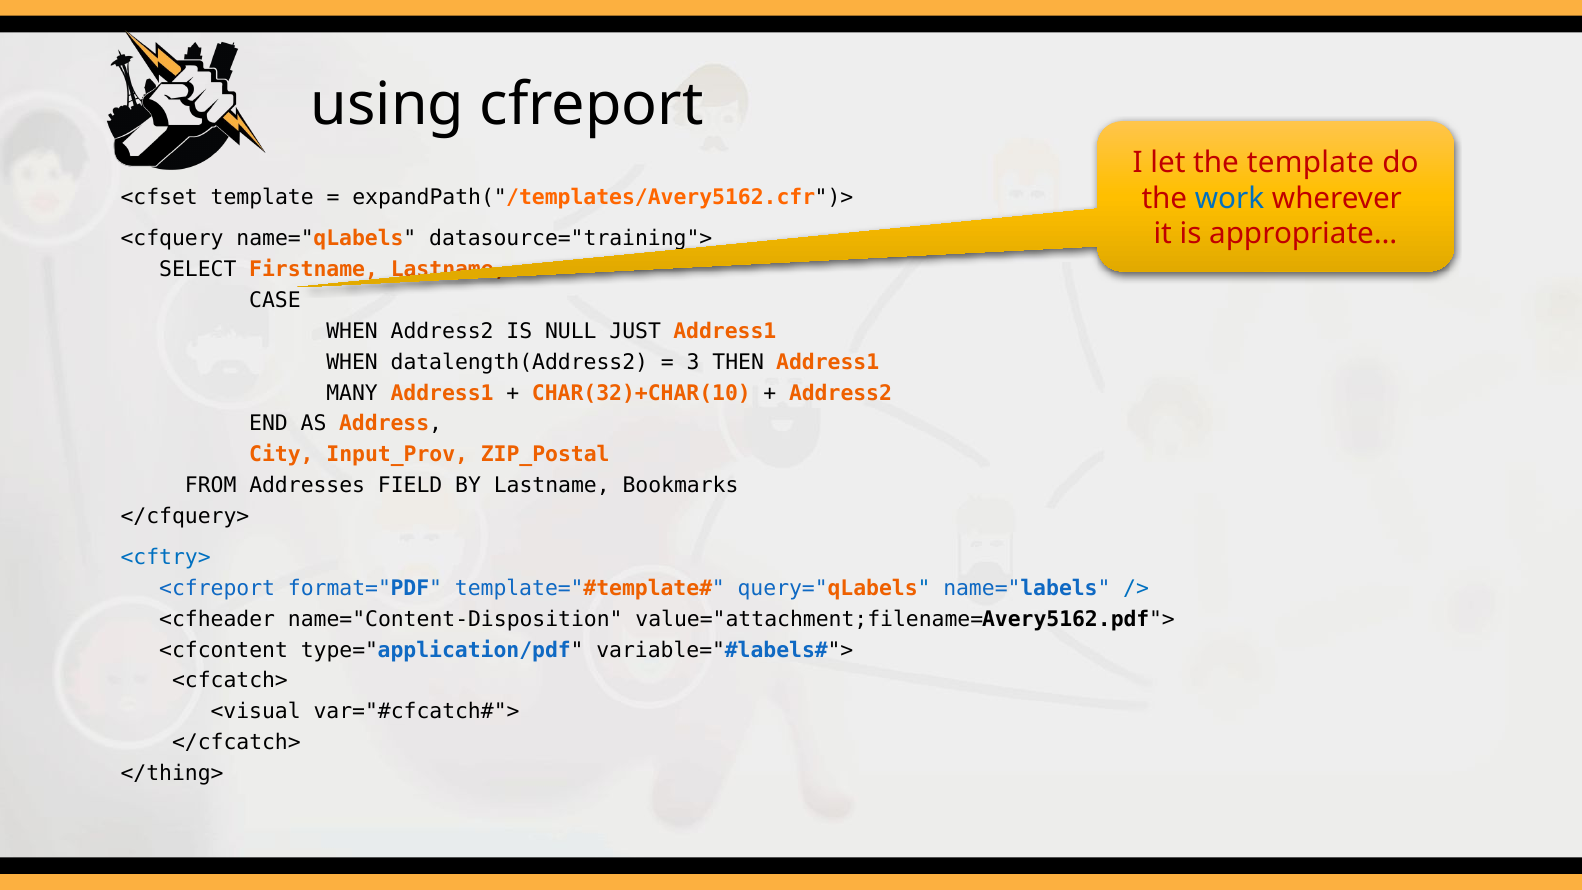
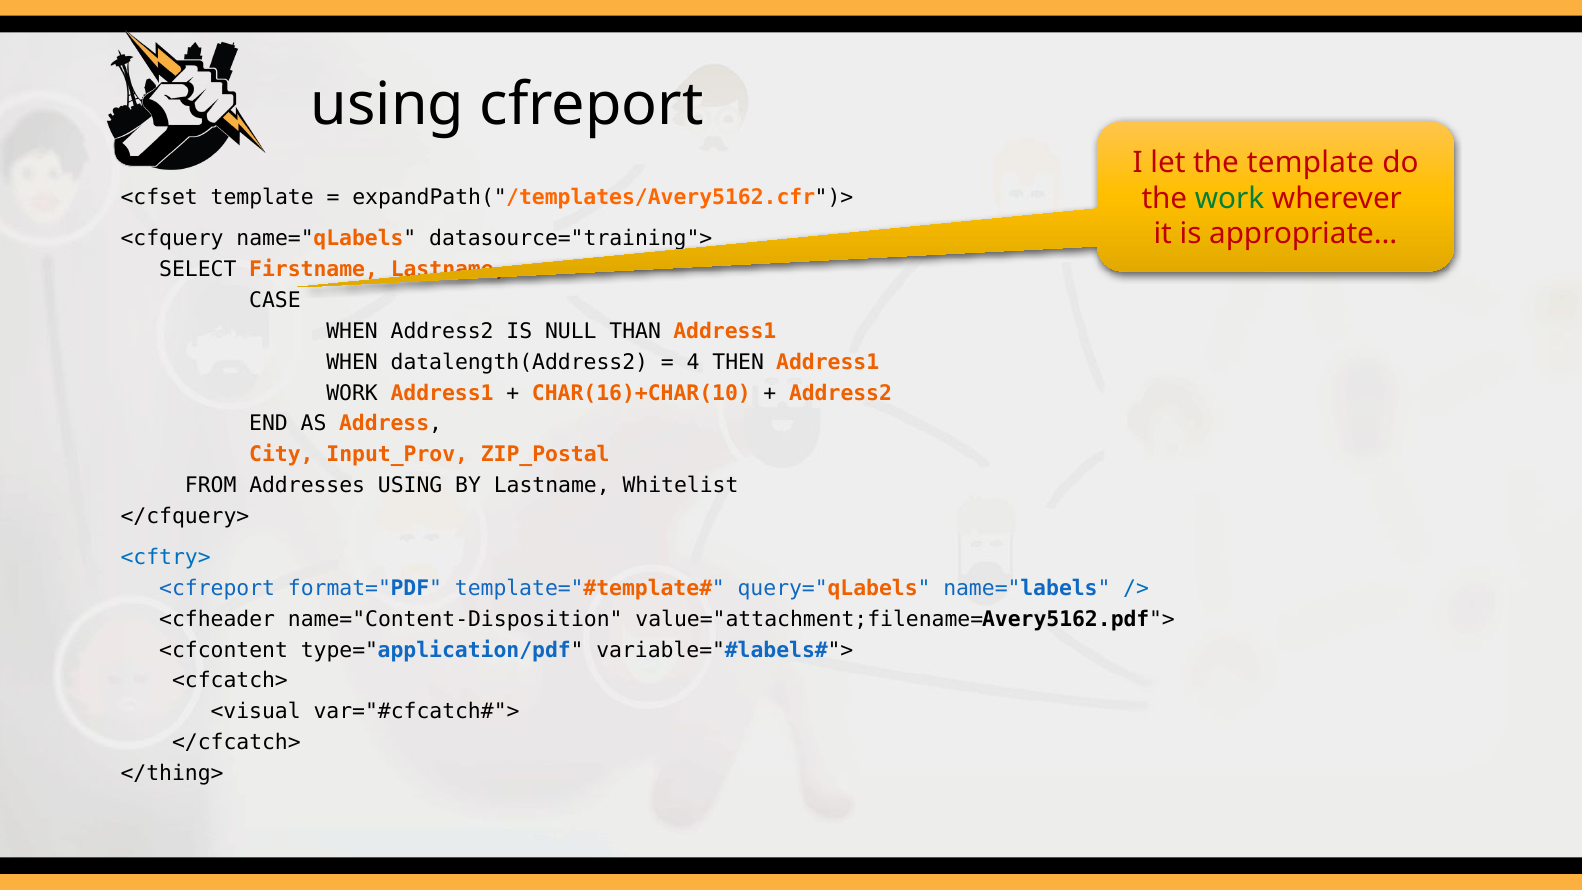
work colour: blue -> green (1230, 198)
JUST: JUST -> THAN (635, 331)
3: 3 -> 4 (693, 362)
MANY: MANY -> WORK (352, 393)
CHAR(32)+CHAR(10: CHAR(32)+CHAR(10 -> CHAR(16)+CHAR(10 (641, 393)
Addresses FIELD: FIELD -> USING (410, 486)
Bookmarks: Bookmarks -> Whitelist (680, 486)
